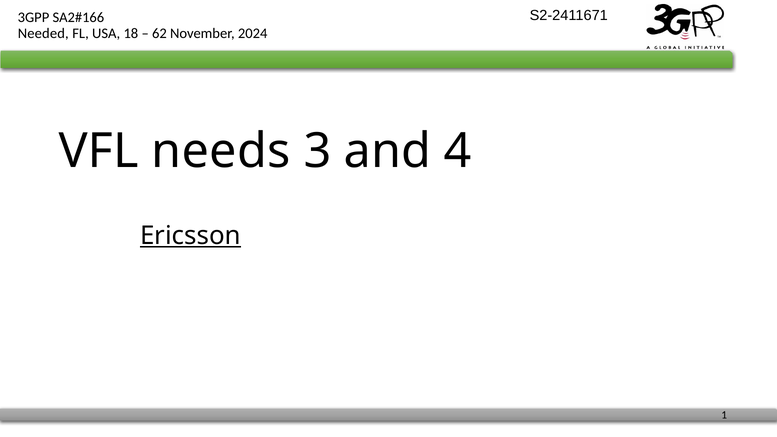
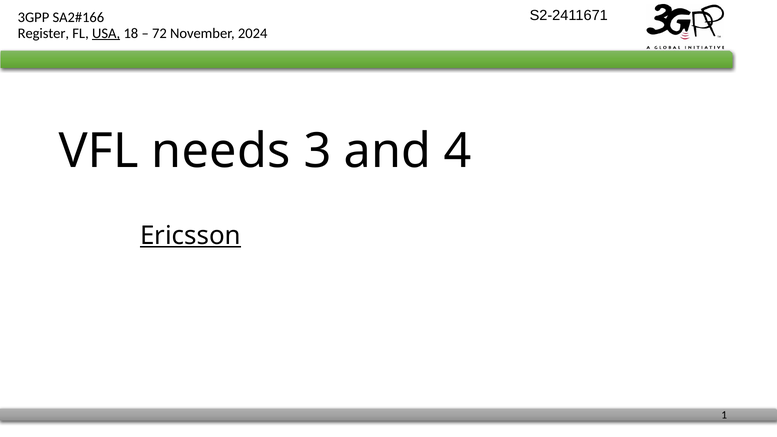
Needed: Needed -> Register (43, 33)
USA underline: none -> present (106, 33)
62: 62 -> 72 (159, 33)
